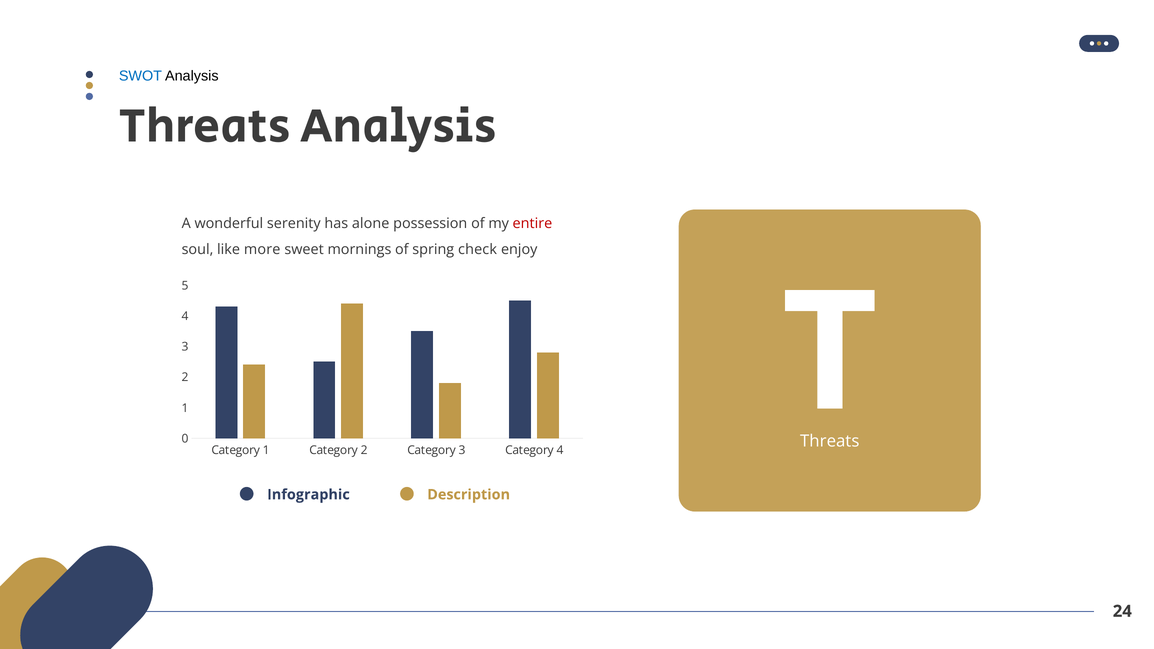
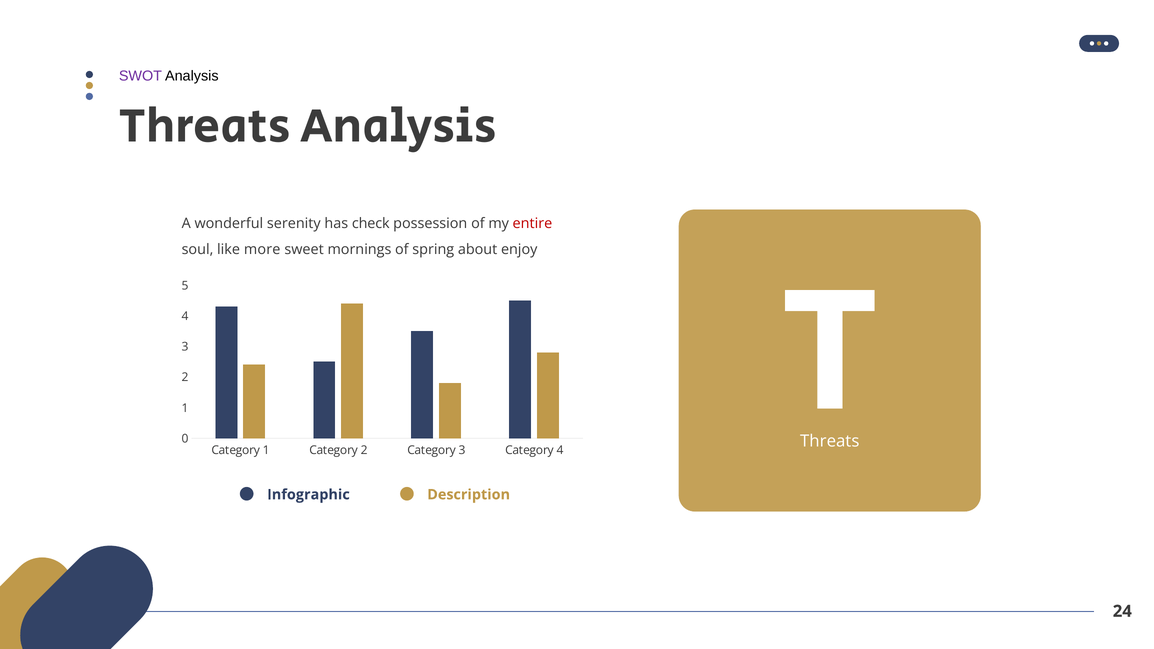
SWOT colour: blue -> purple (140, 76)
alone: alone -> check (371, 223)
check: check -> about (478, 249)
